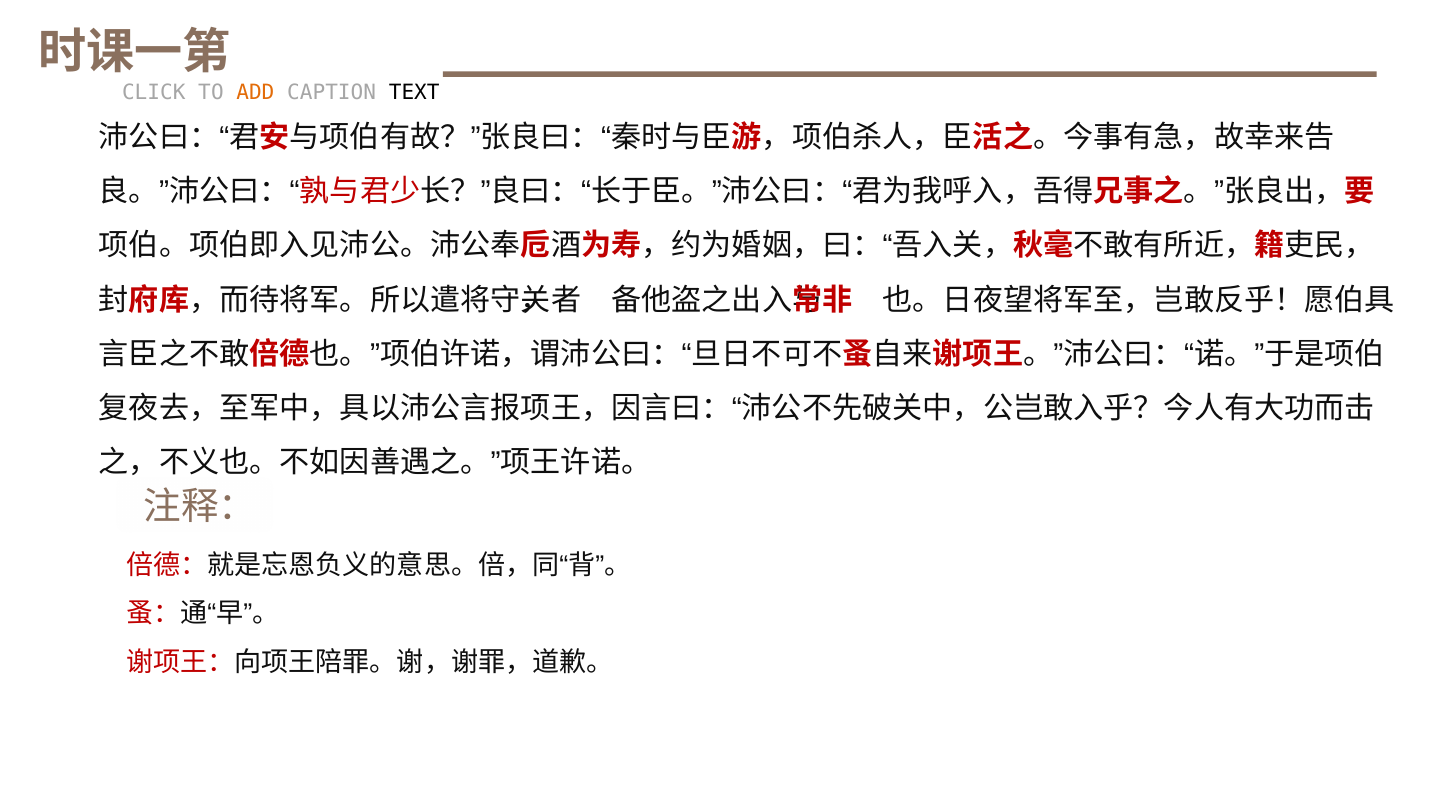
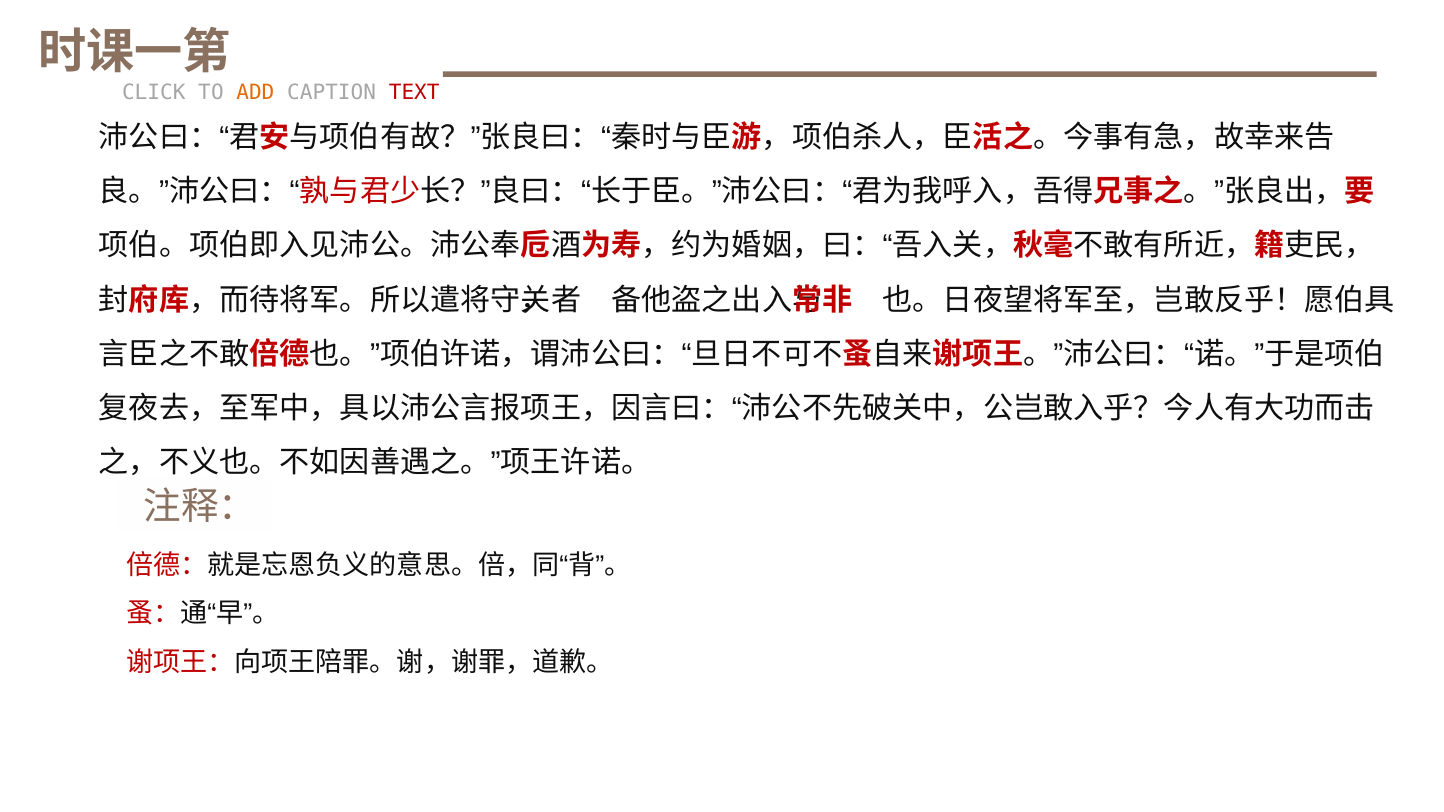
TEXT colour: black -> red (414, 93)
